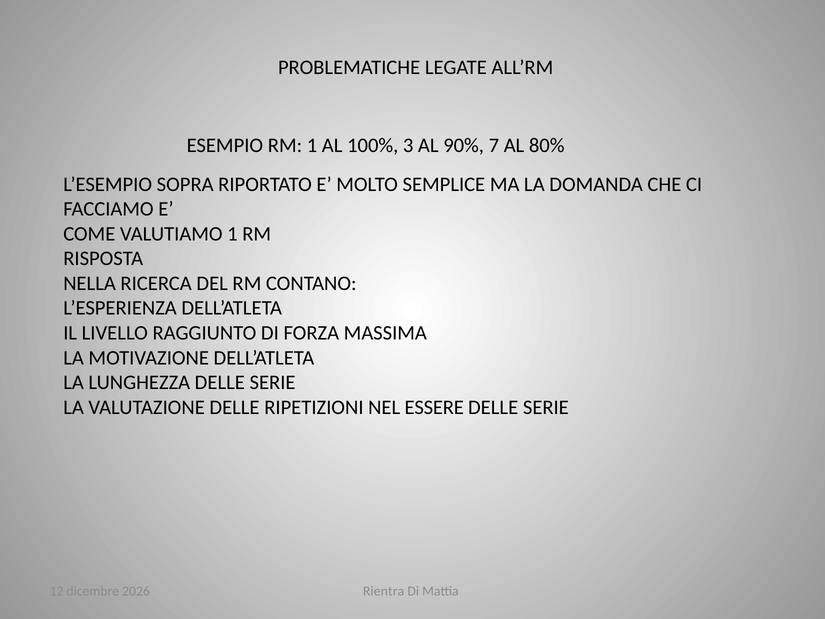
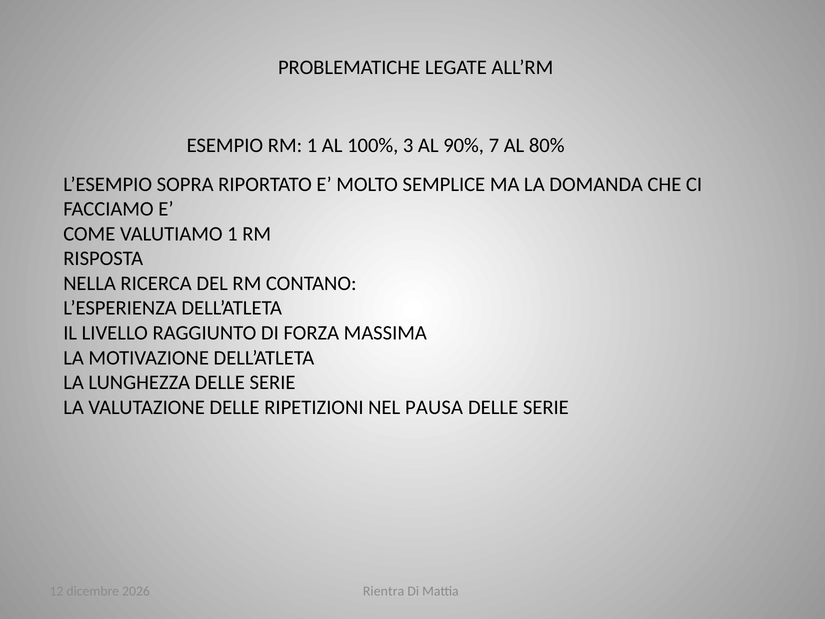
ESSERE: ESSERE -> PAUSA (434, 407)
